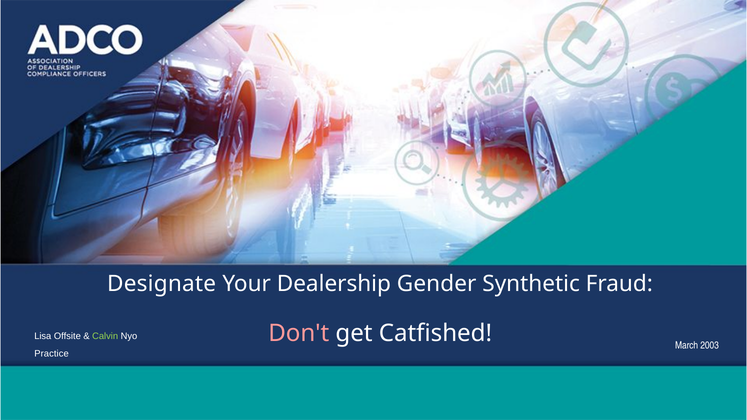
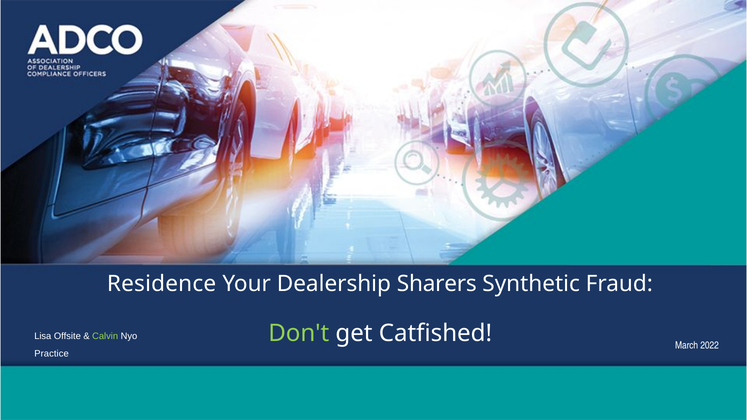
Designate: Designate -> Residence (162, 284)
Gender: Gender -> Sharers (437, 284)
Don't colour: pink -> light green (299, 333)
2003: 2003 -> 2022 (710, 346)
